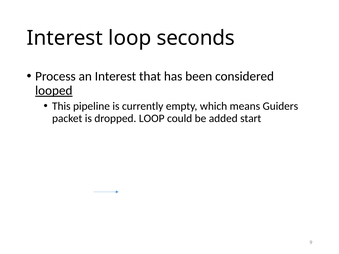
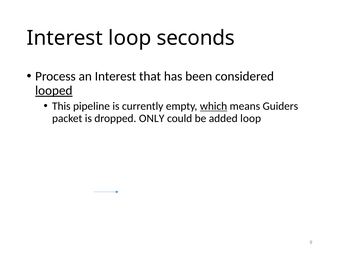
which underline: none -> present (214, 106)
dropped LOOP: LOOP -> ONLY (152, 118)
added start: start -> loop (251, 118)
